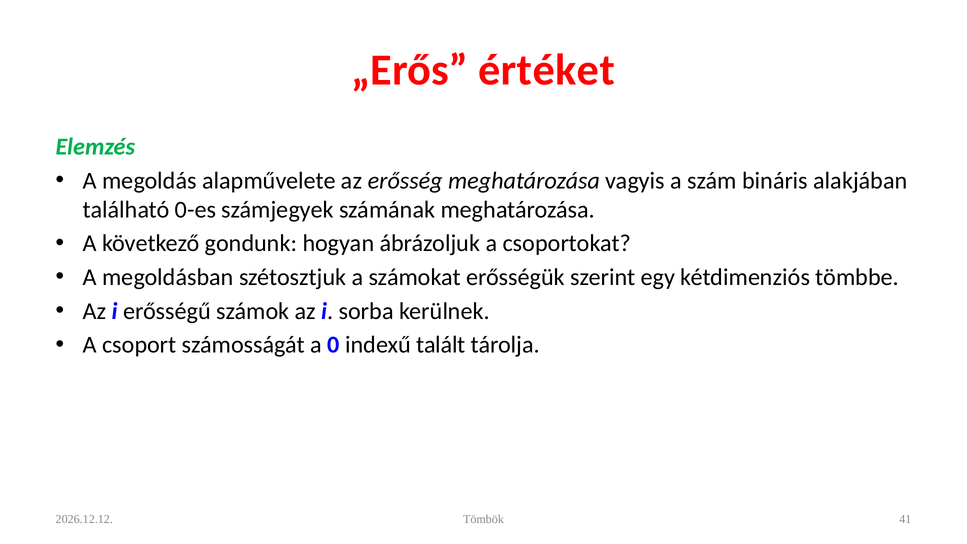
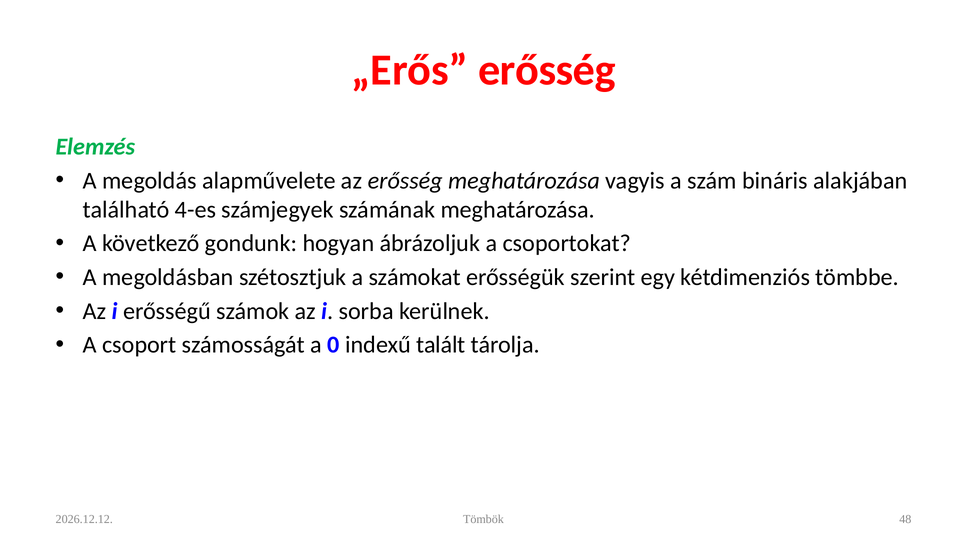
„Erős értéket: értéket -> erősség (547, 70)
0-es: 0-es -> 4-es (195, 210)
41: 41 -> 48 (905, 519)
